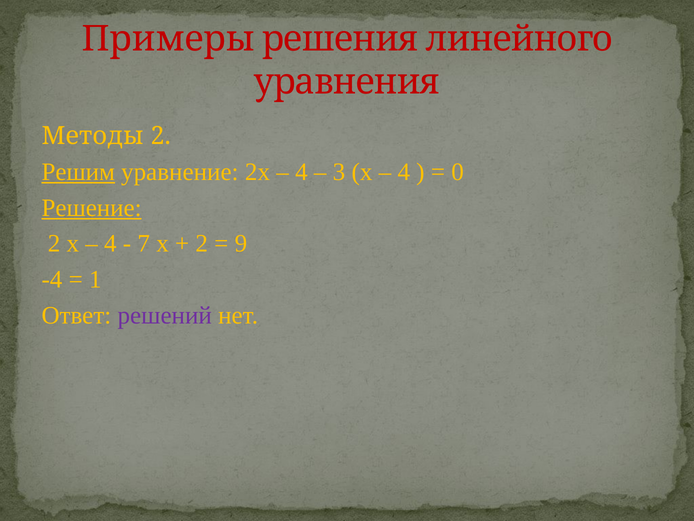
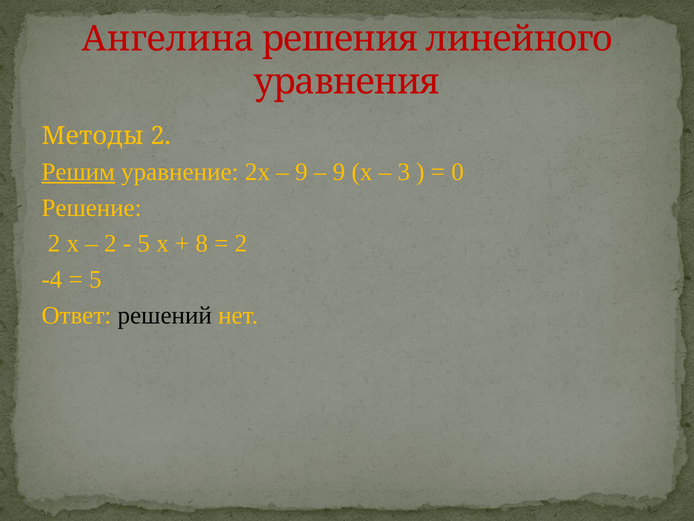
Примеры: Примеры -> Ангелина (168, 39)
4: 4 -> 9 (301, 172)
3: 3 -> 9 (339, 172)
4: 4 -> 3 (404, 172)
Решение underline: present -> none (92, 208)
4: 4 -> 2 (110, 243)
7: 7 -> 5 (144, 243)
2: 2 -> 8 (202, 243)
9: 9 -> 2 (241, 243)
1: 1 -> 5 (95, 279)
решений colour: purple -> black (165, 315)
